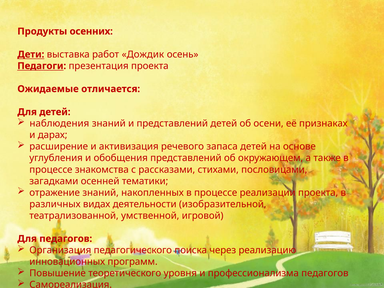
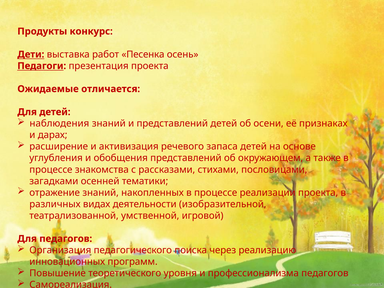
осенних: осенних -> конкурс (91, 31)
Дождик: Дождик -> Песенка (143, 54)
